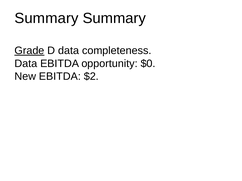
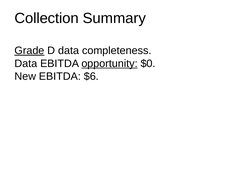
Summary: Summary -> Collection (47, 18)
opportunity underline: none -> present (110, 64)
$2: $2 -> $6 (91, 77)
